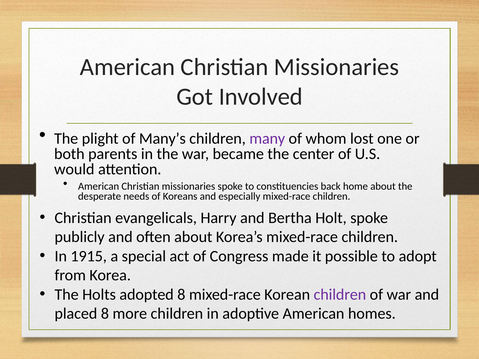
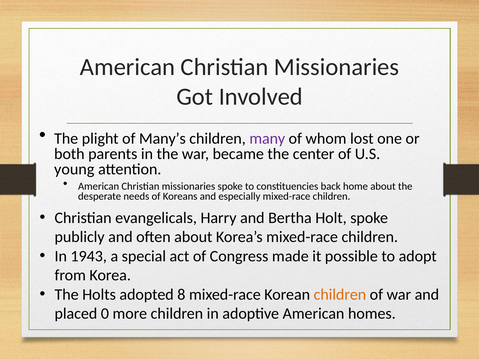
would: would -> young (74, 169)
1915: 1915 -> 1943 (89, 256)
children colour: purple -> orange (340, 295)
placed 8: 8 -> 0 (105, 314)
